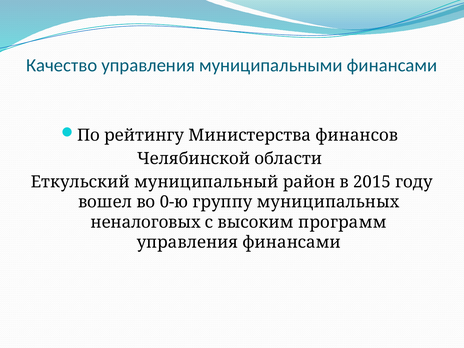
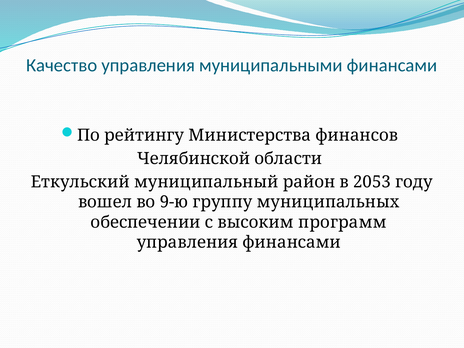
2015: 2015 -> 2053 (372, 182)
0-ю: 0-ю -> 9-ю (174, 202)
неналоговых: неналоговых -> обеспечении (146, 222)
